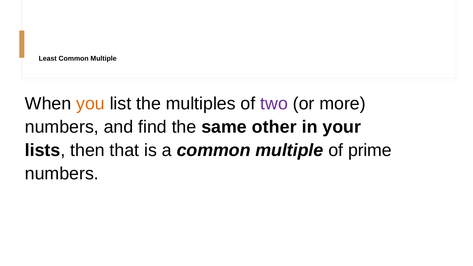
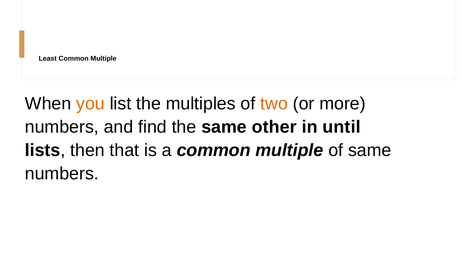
two colour: purple -> orange (274, 104)
your: your -> until (342, 127)
of prime: prime -> same (370, 150)
